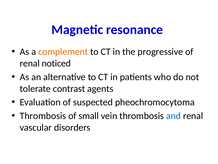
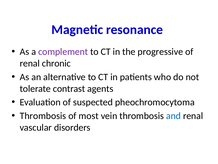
complement colour: orange -> purple (63, 52)
noticed: noticed -> chronic (56, 63)
small: small -> most (89, 116)
